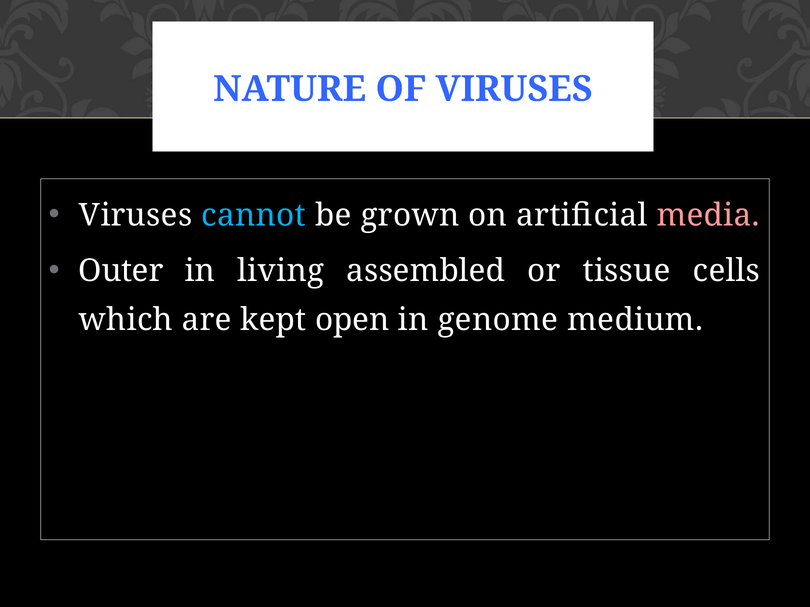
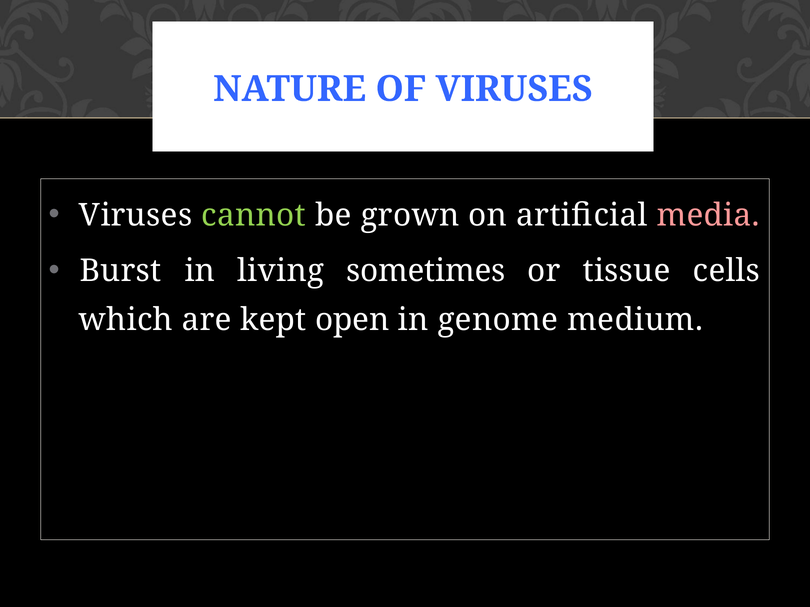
cannot colour: light blue -> light green (253, 215)
Outer: Outer -> Burst (121, 271)
assembled: assembled -> sometimes (426, 271)
